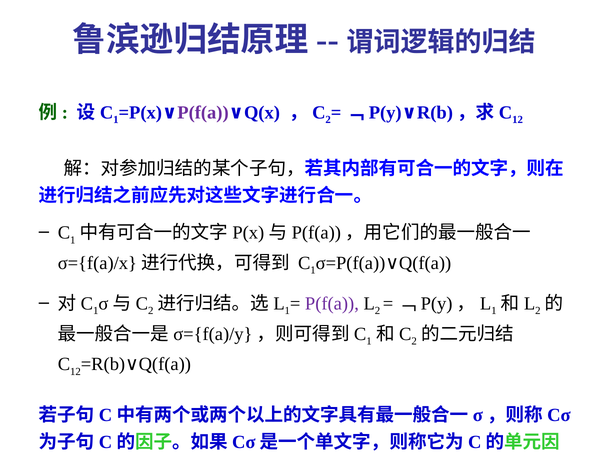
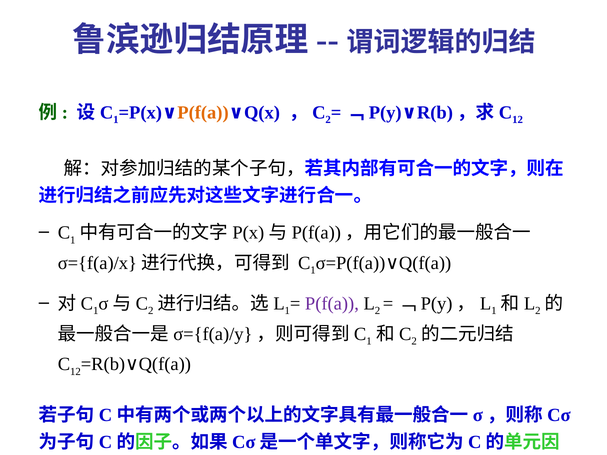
P(f(a colour: purple -> orange (203, 113)
